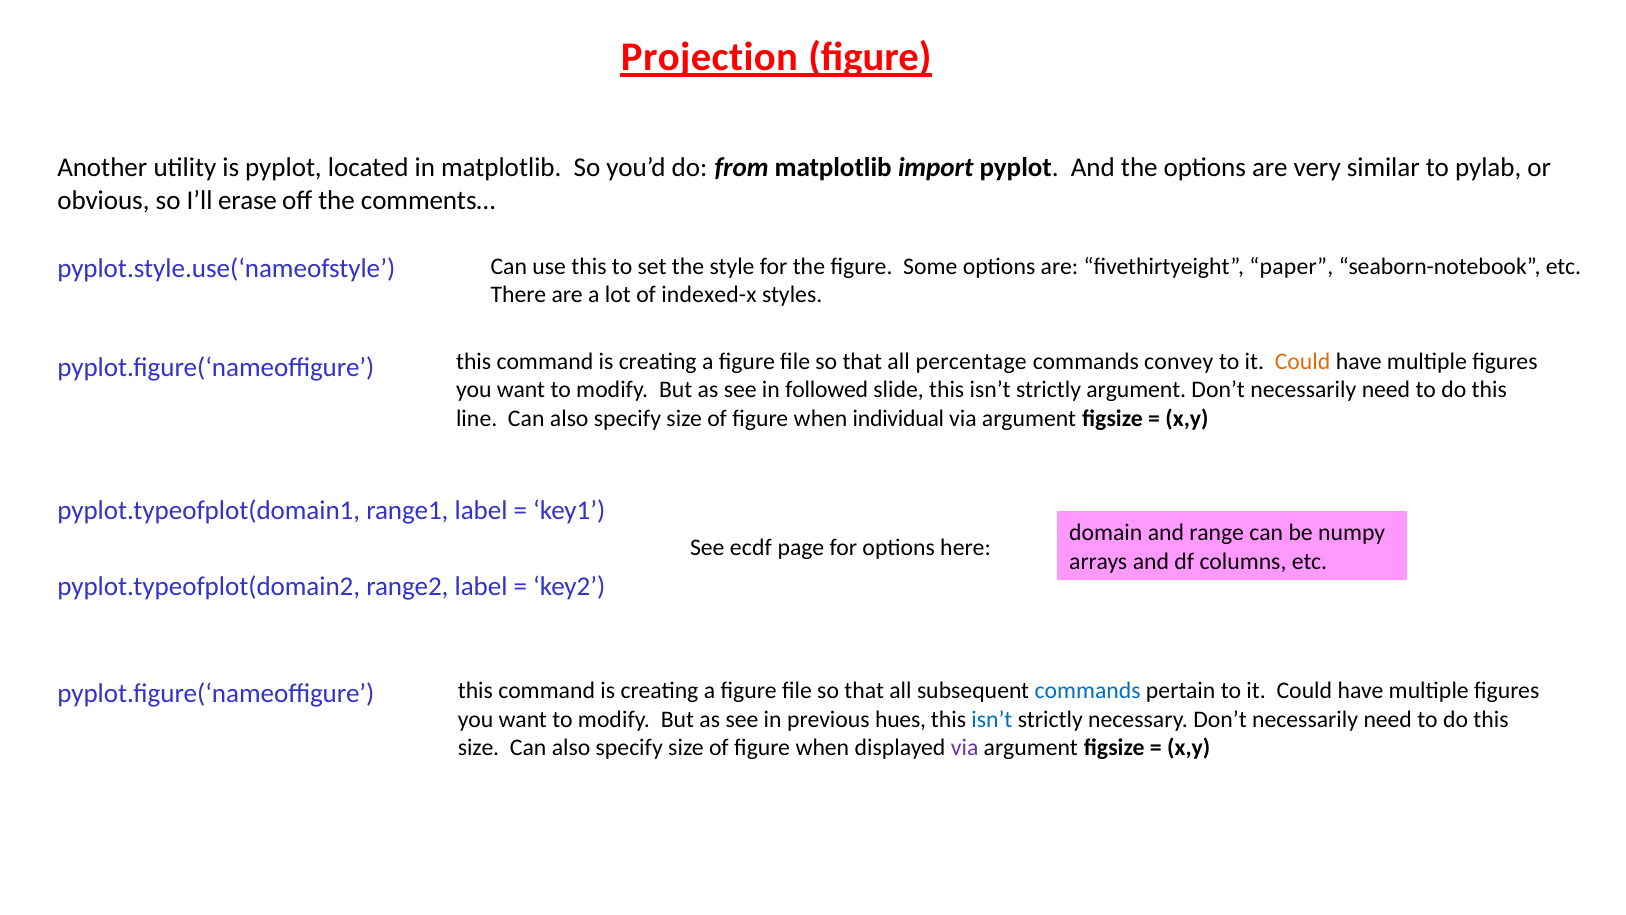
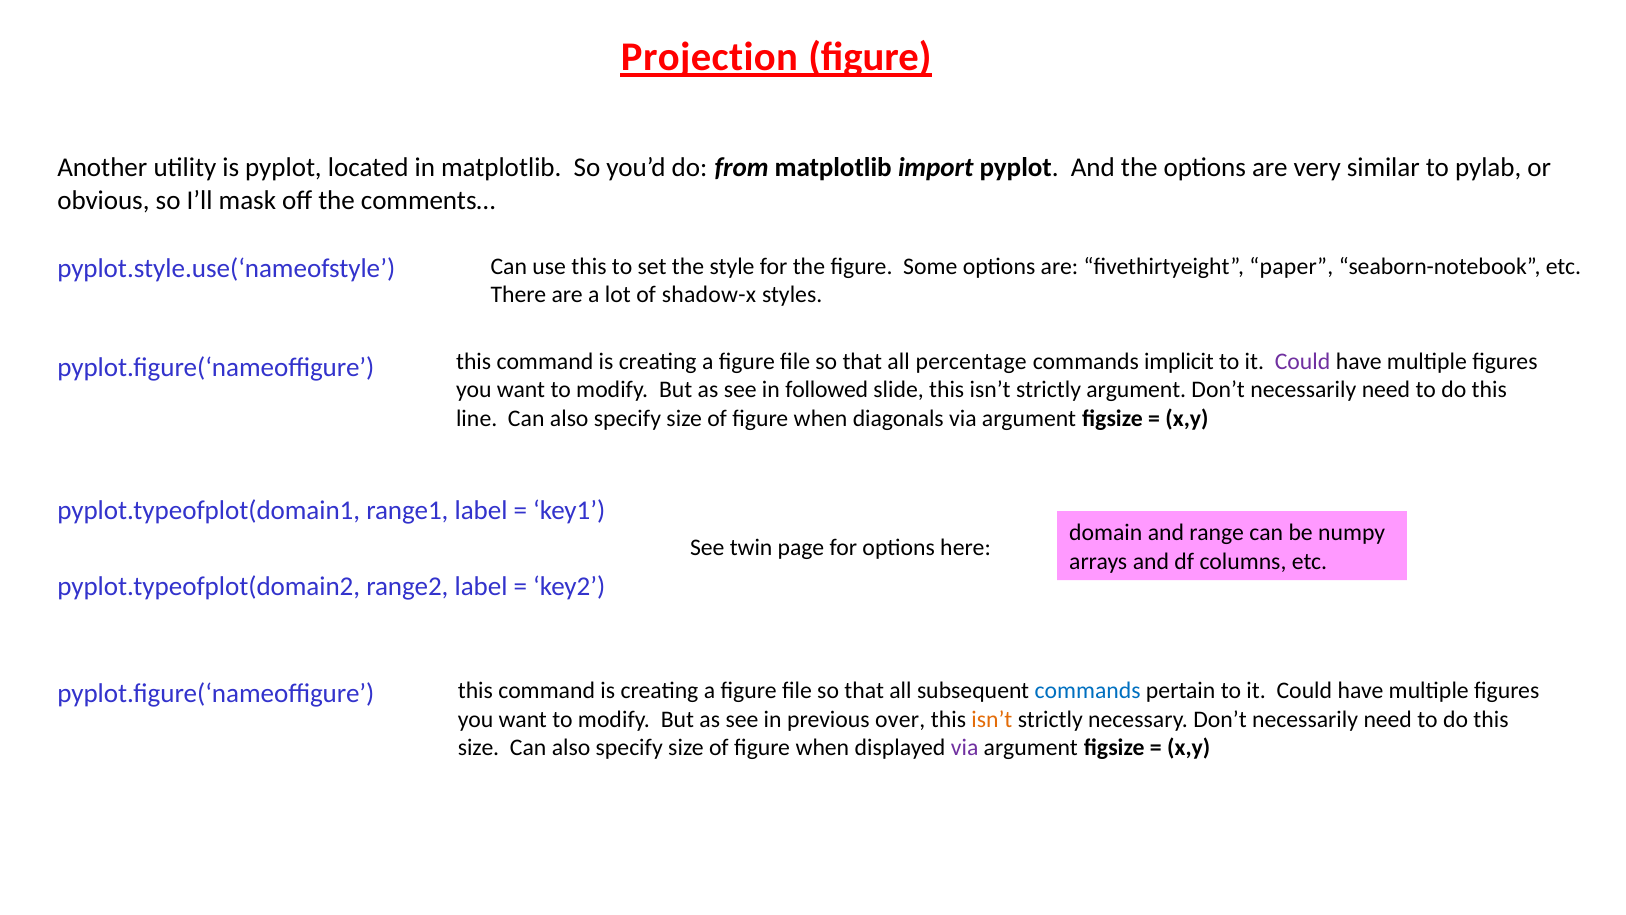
erase: erase -> mask (247, 200)
indexed-x: indexed-x -> shadow-x (709, 295)
convey: convey -> implicit (1179, 361)
Could colour: orange -> purple (1303, 361)
individual: individual -> diagonals (898, 418)
ecdf: ecdf -> twin (751, 548)
hues: hues -> over (900, 719)
isn’t colour: blue -> orange (992, 719)
